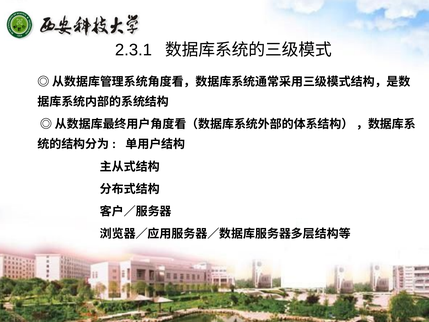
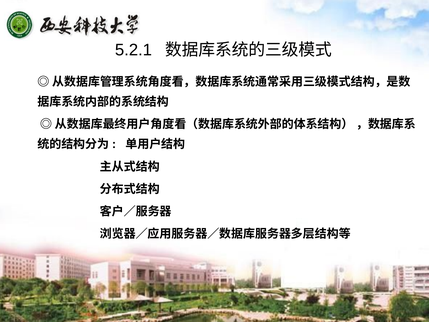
2.3.1: 2.3.1 -> 5.2.1 (133, 50)
